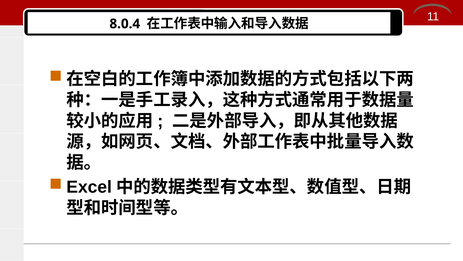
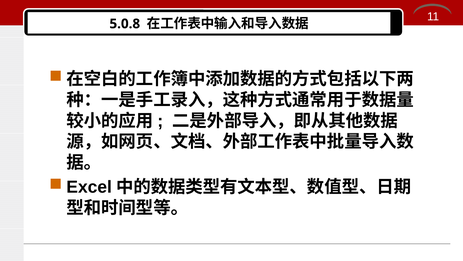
8.0.4: 8.0.4 -> 5.0.8 (125, 24)
